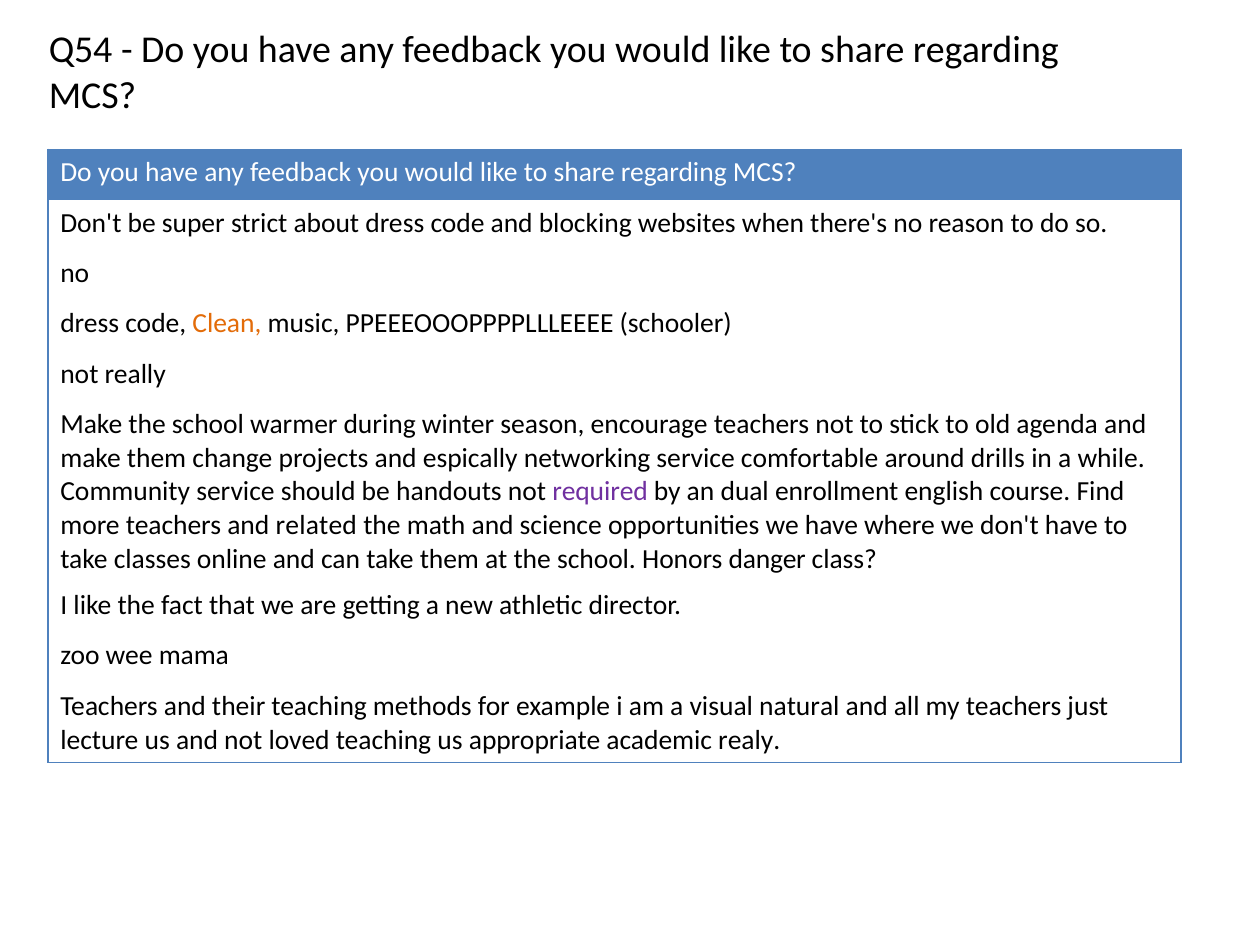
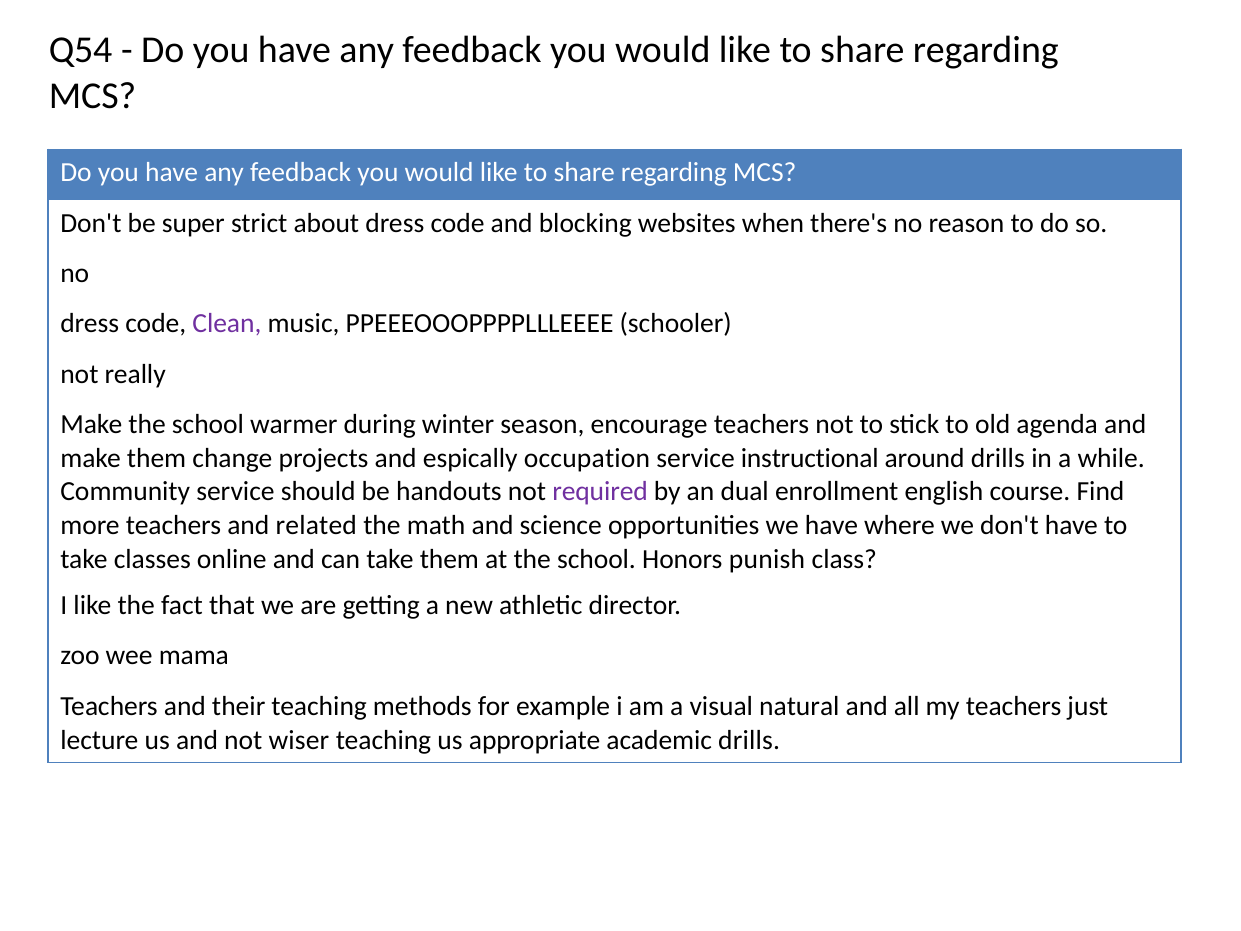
Clean colour: orange -> purple (227, 324)
networking: networking -> occupation (587, 458)
comfortable: comfortable -> instructional (810, 458)
danger: danger -> punish (767, 559)
loved: loved -> wiser (299, 740)
academic realy: realy -> drills (749, 740)
